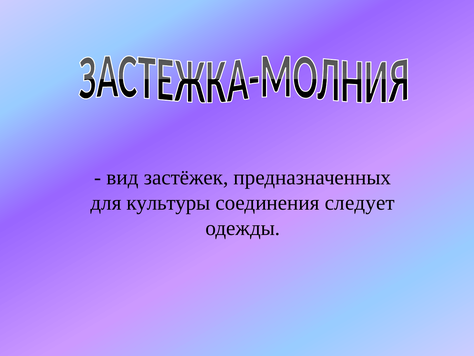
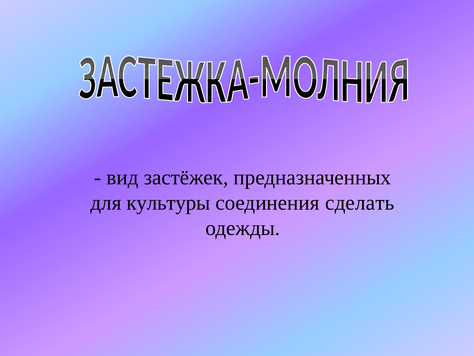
следует: следует -> сделать (360, 203)
